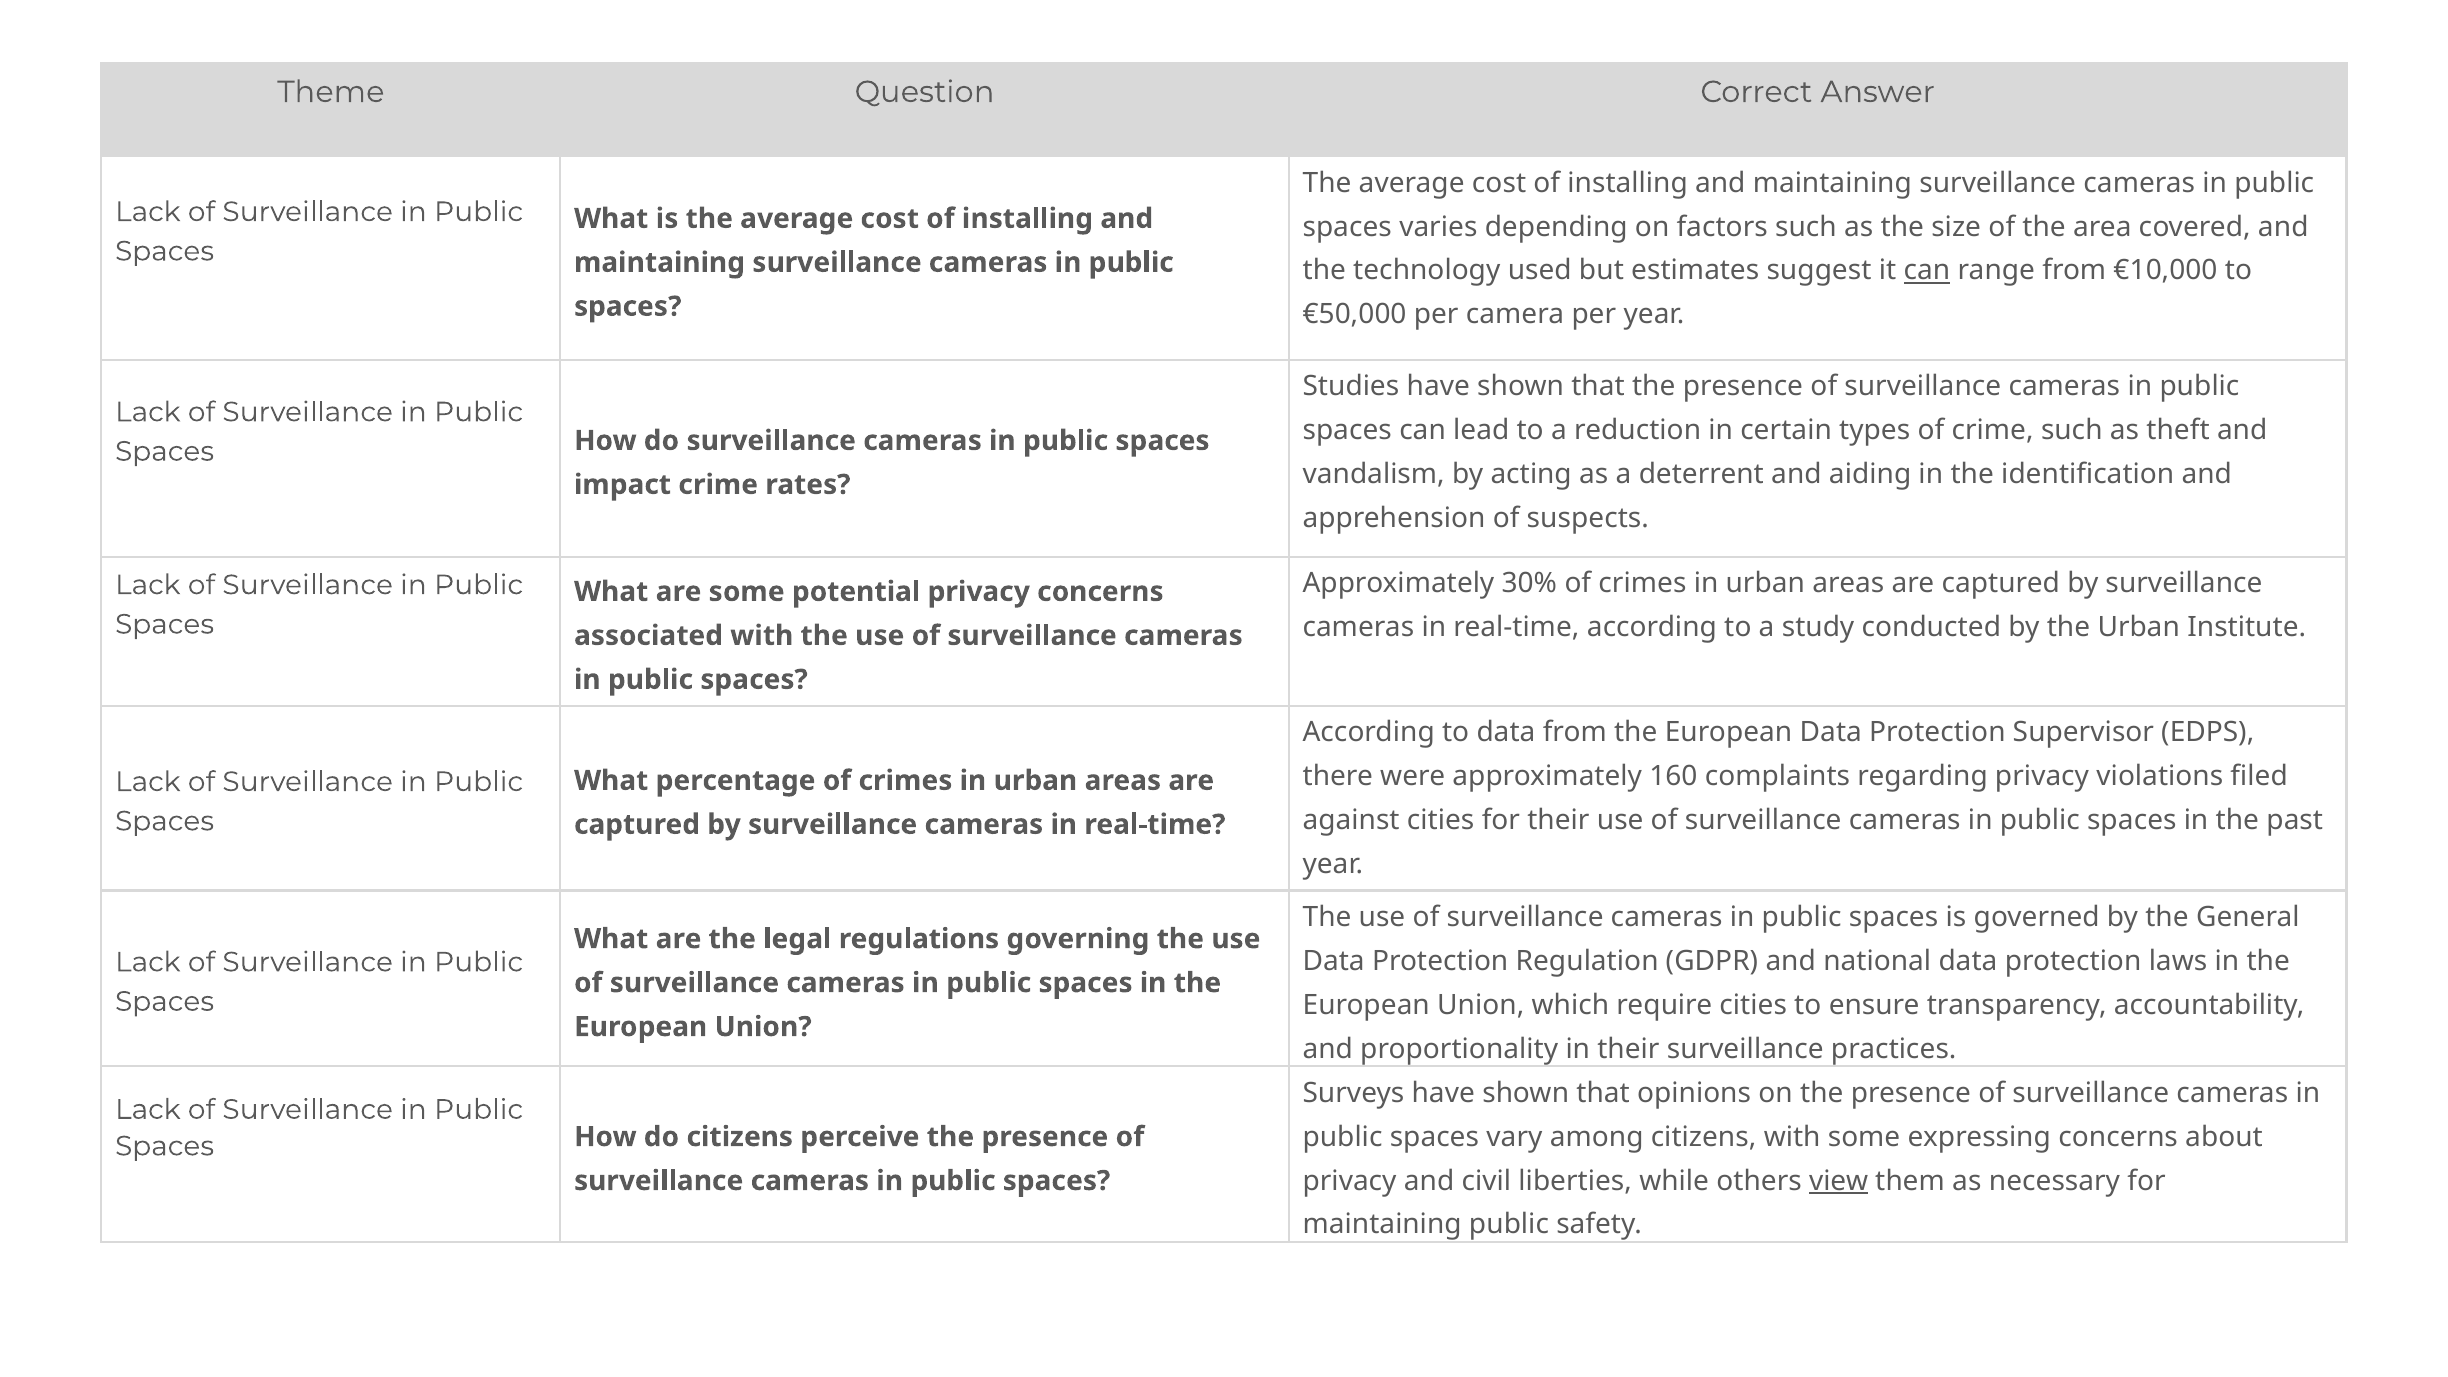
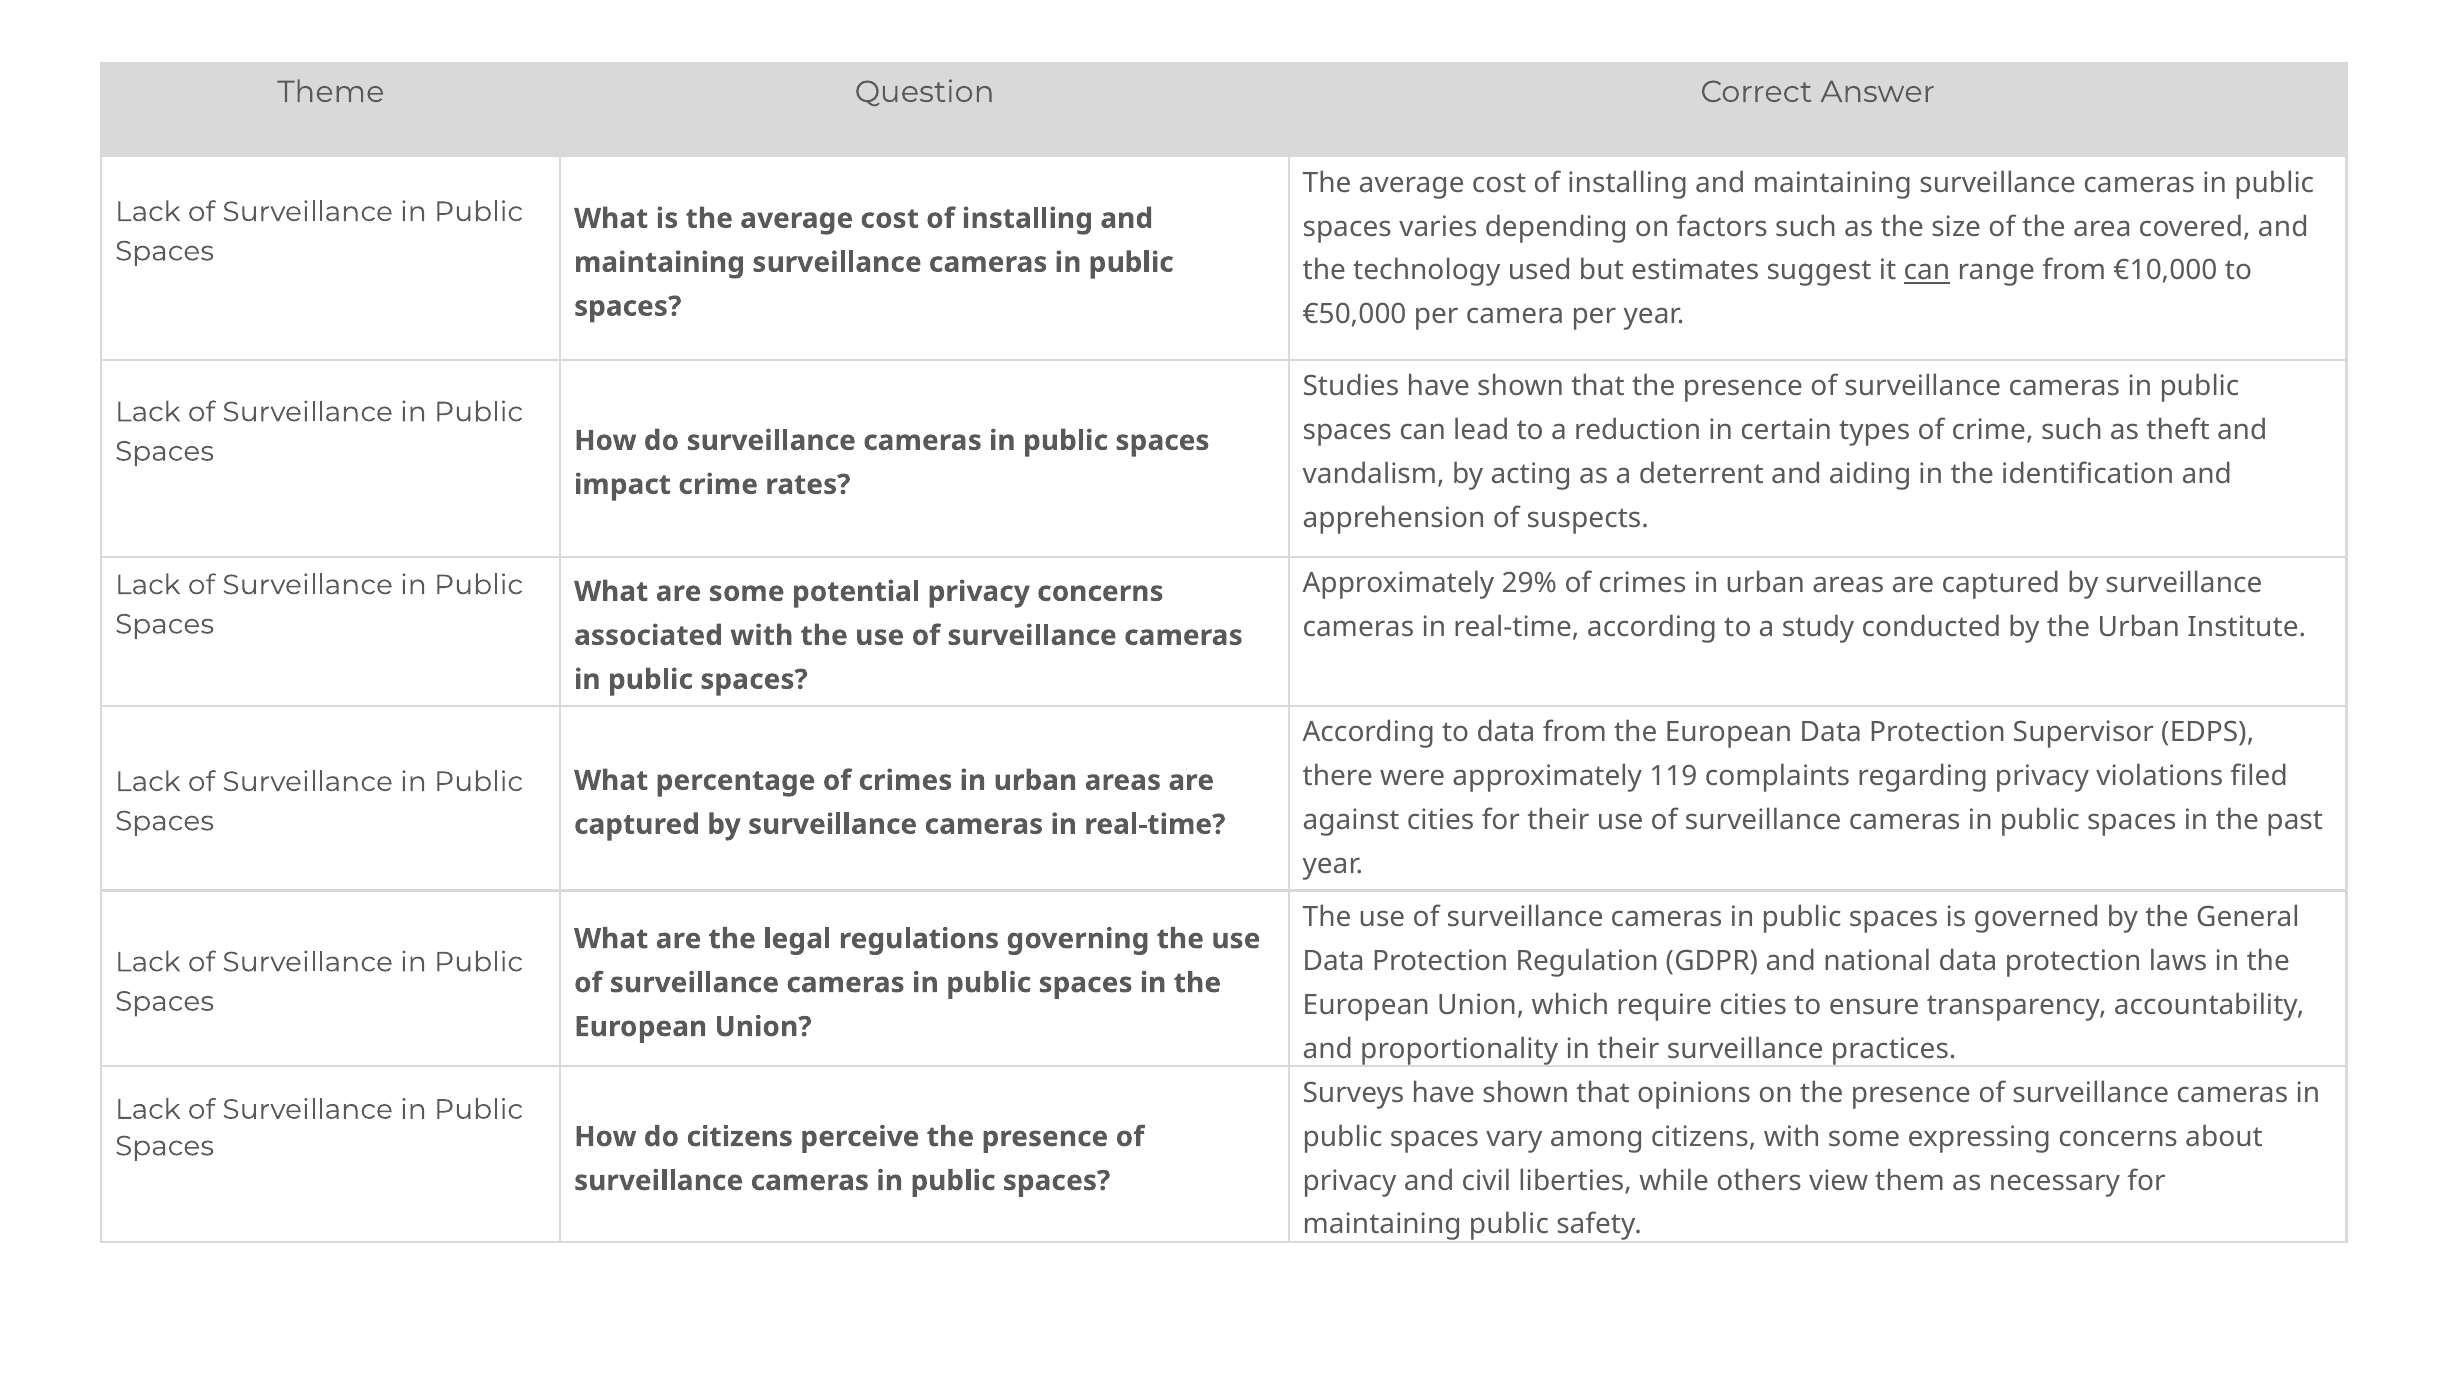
30%: 30% -> 29% (1529, 583)
160: 160 -> 119 (1673, 776)
view underline: present -> none (1839, 1181)
